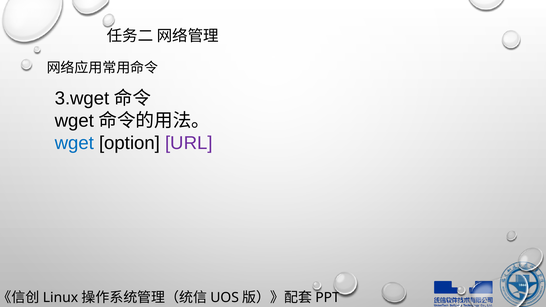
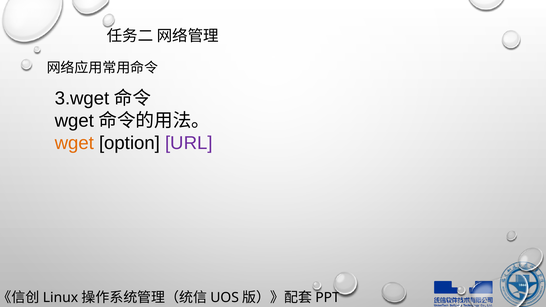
wget colour: blue -> orange (74, 143)
